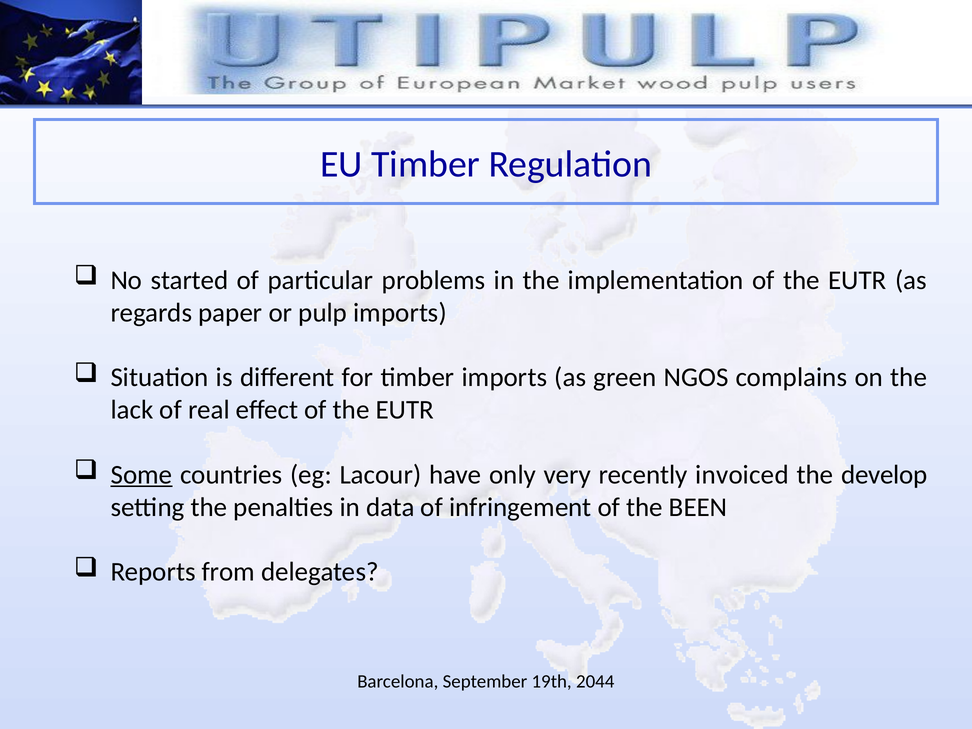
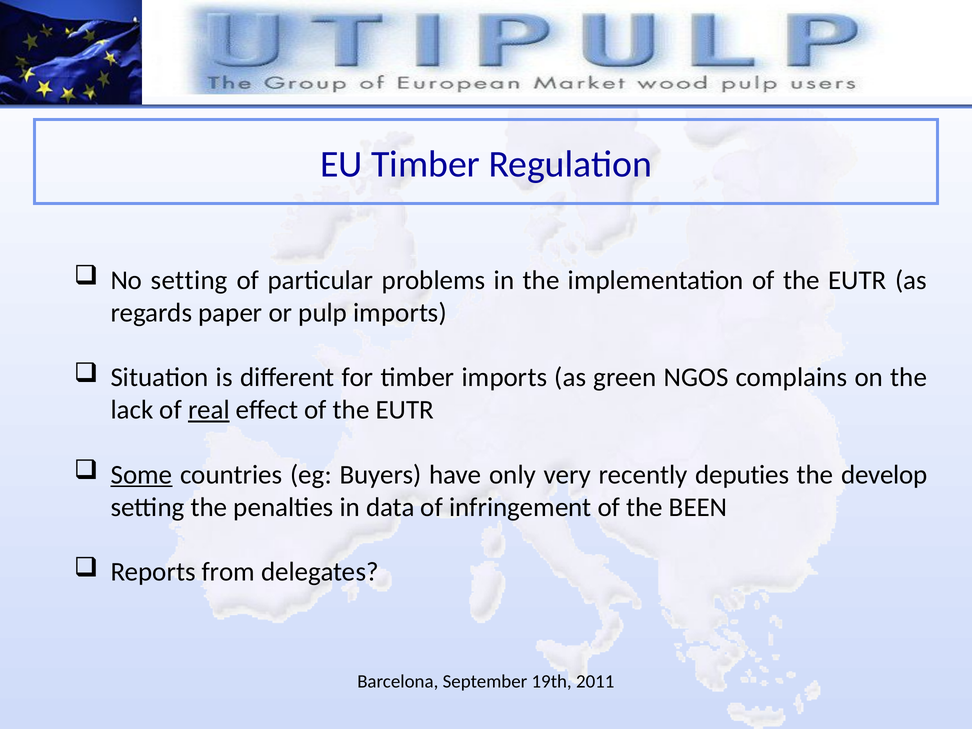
No started: started -> setting (189, 280)
real underline: none -> present (209, 410)
Lacour: Lacour -> Buyers (380, 475)
invoiced: invoiced -> deputies (742, 475)
2044: 2044 -> 2011 (595, 681)
